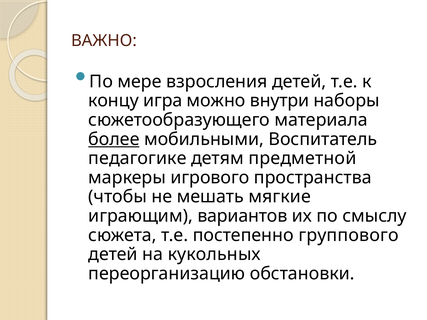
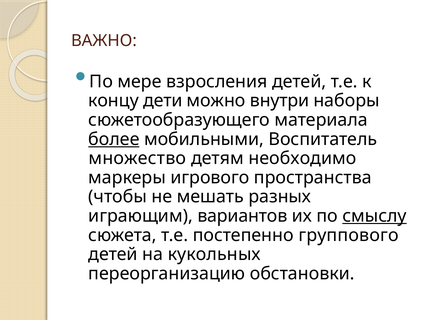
игра: игра -> дети (163, 101)
педагогике: педагогике -> множество (137, 158)
предметной: предметной -> необходимо (302, 158)
мягкие: мягкие -> разных (280, 197)
смыслу underline: none -> present (375, 216)
